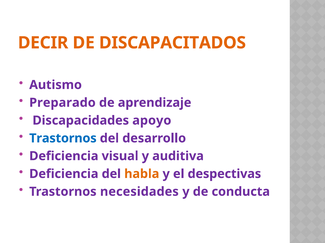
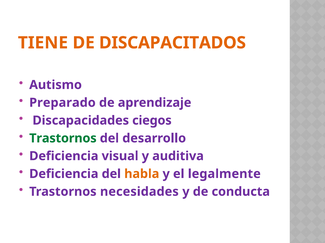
DECIR: DECIR -> TIENE (43, 43)
apoyo: apoyo -> ciegos (152, 121)
Trastornos colour: blue -> green (63, 139)
despectivas: despectivas -> legalmente (224, 174)
